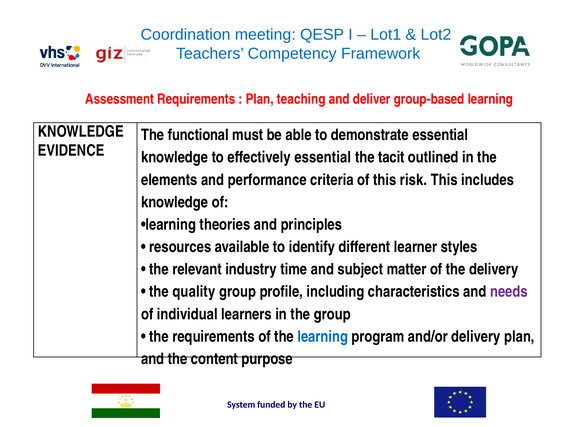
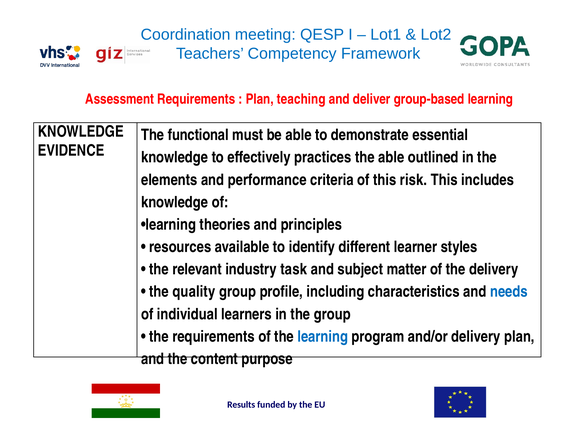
effectively essential: essential -> practices (323, 158)
the tacit: tacit -> able (391, 158)
time: time -> task (294, 270)
needs colour: purple -> blue (509, 292)
System: System -> Results (241, 405)
